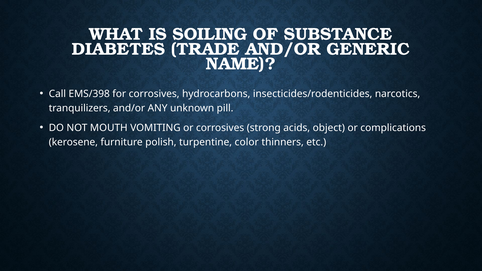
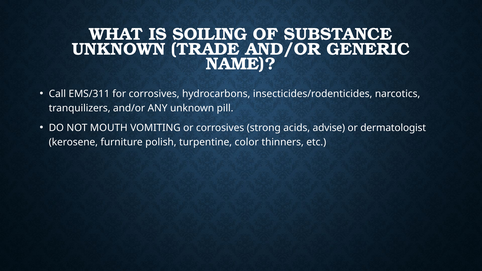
DIABETES: DIABETES -> UNKNOWN (119, 49)
EMS/398: EMS/398 -> EMS/311 (89, 94)
object: object -> advise (329, 128)
complications: complications -> dermatologist (393, 128)
